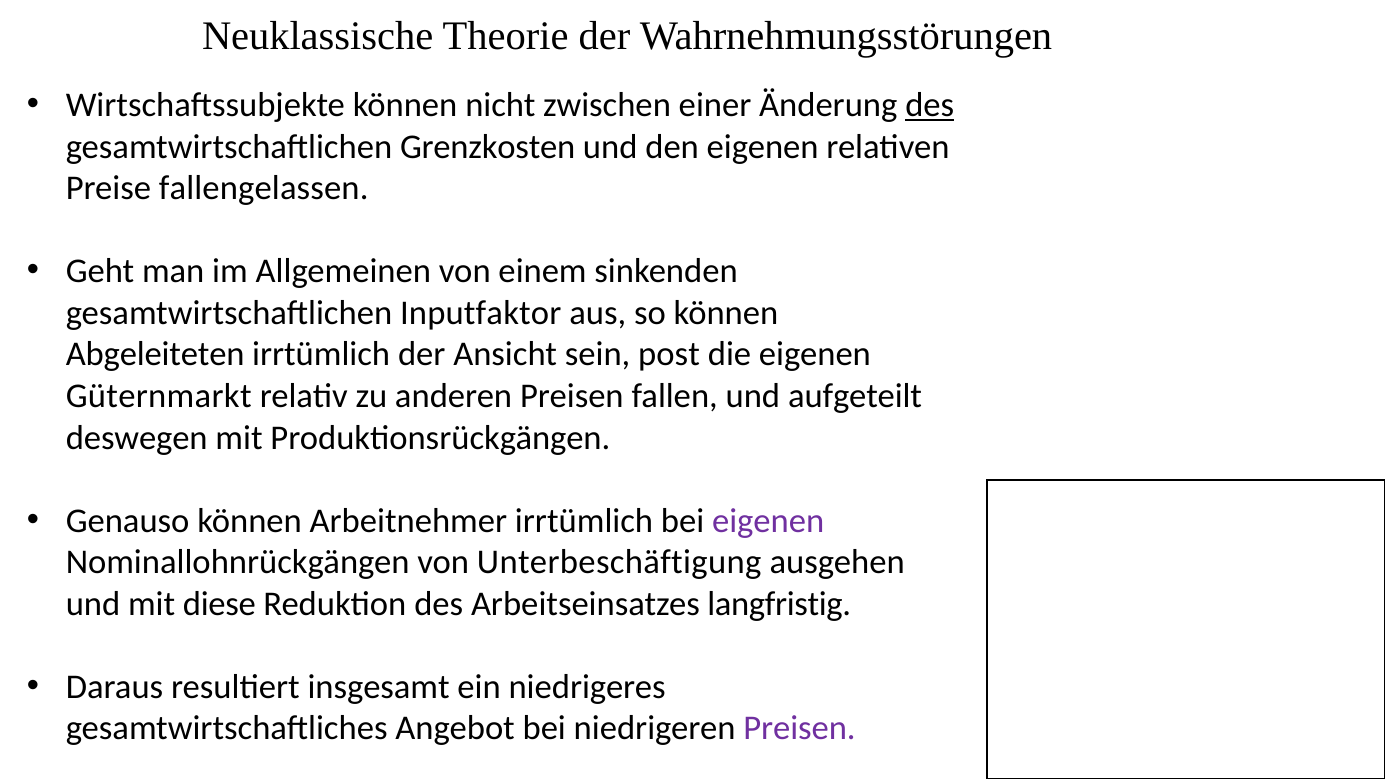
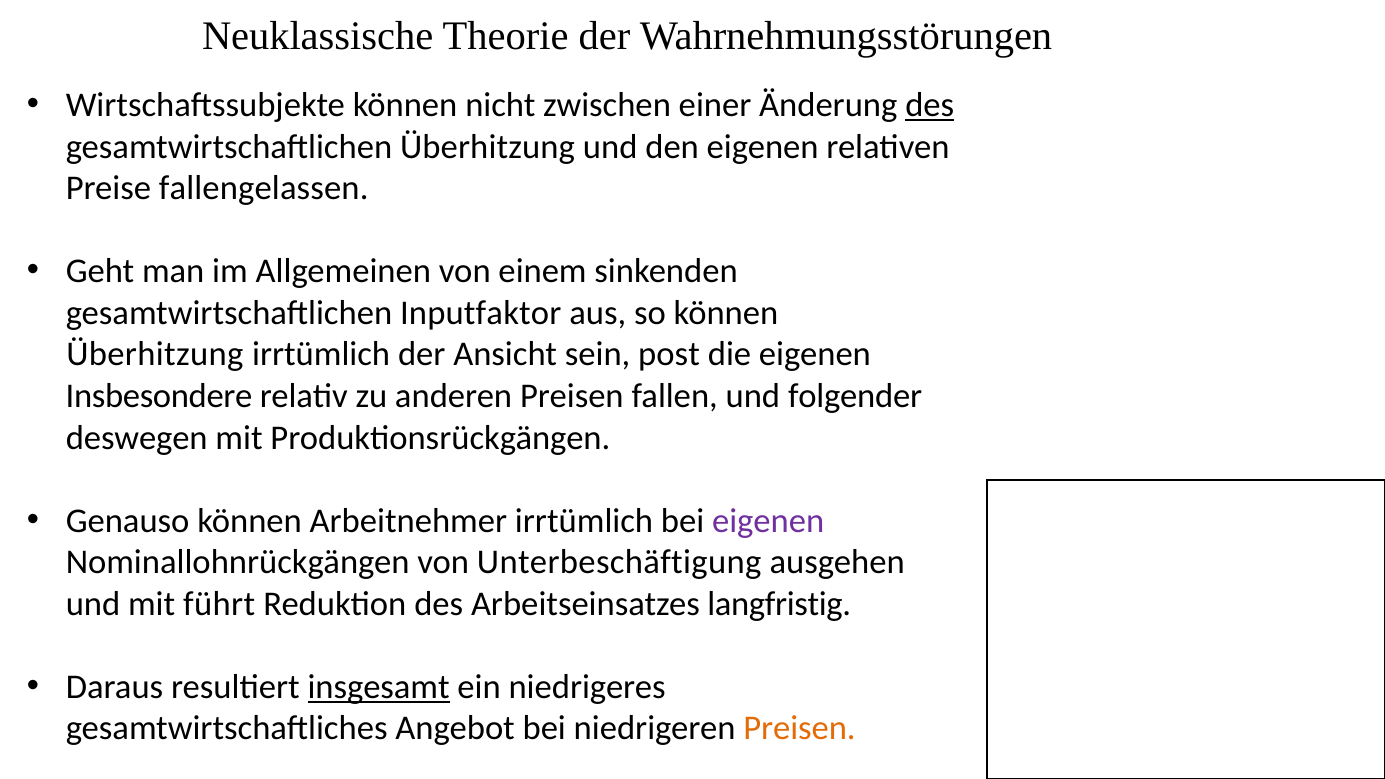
gesamtwirtschaftlichen Grenzkosten: Grenzkosten -> Überhitzung (488, 147)
Abgeleiteten: Abgeleiteten -> Überhitzung (155, 355)
Güternmarkt: Güternmarkt -> Insbesondere (159, 396)
aufgeteilt: aufgeteilt -> folgender (855, 396)
diese: diese -> führt (219, 604)
insgesamt underline: none -> present (379, 687)
Preisen colour: purple -> orange (799, 728)
